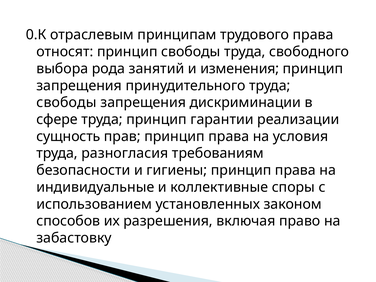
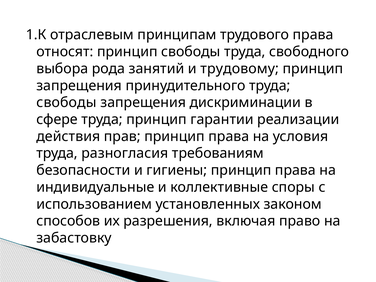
0.К: 0.К -> 1.К (36, 35)
изменения: изменения -> трудовому (240, 69)
сущность: сущность -> действия (68, 136)
